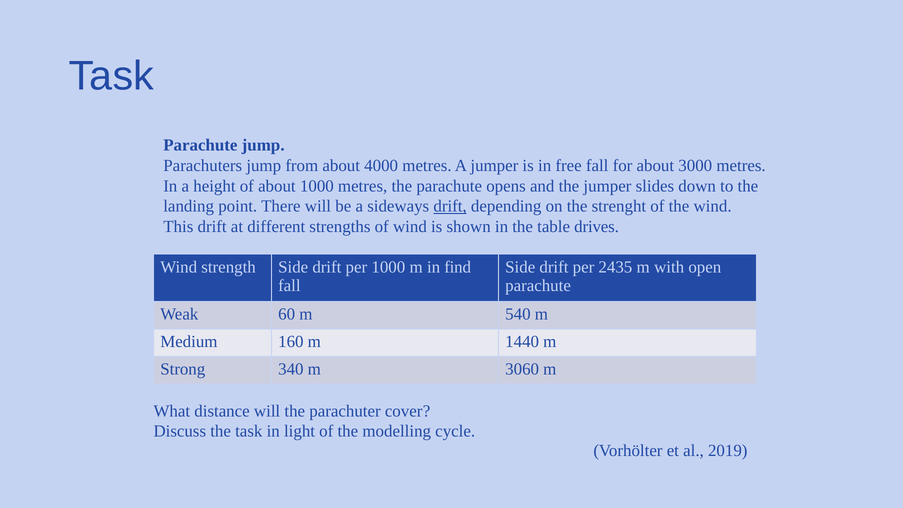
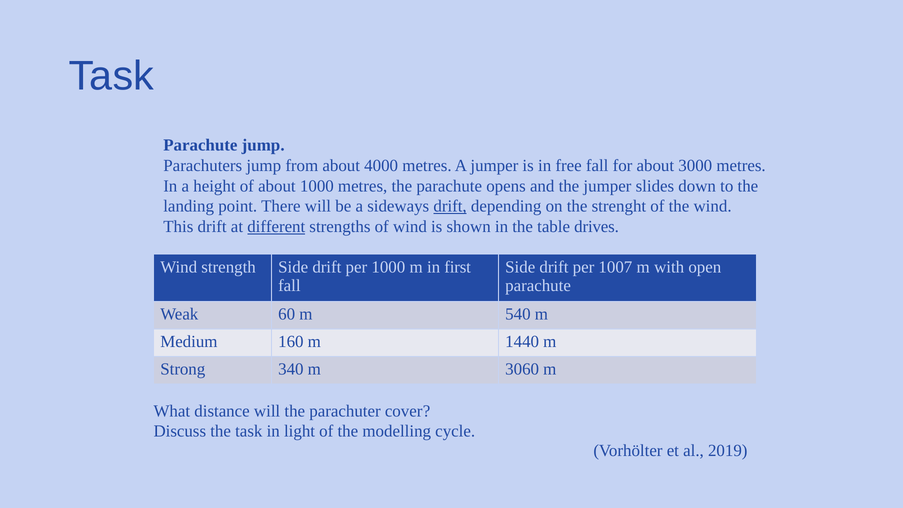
different underline: none -> present (276, 227)
find: find -> first (458, 267)
2435: 2435 -> 1007 (615, 267)
